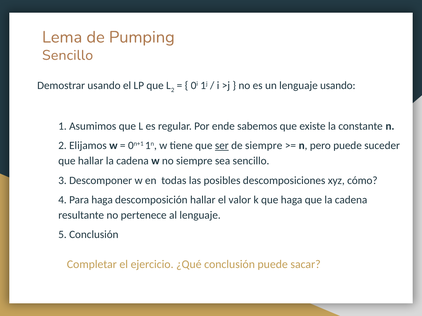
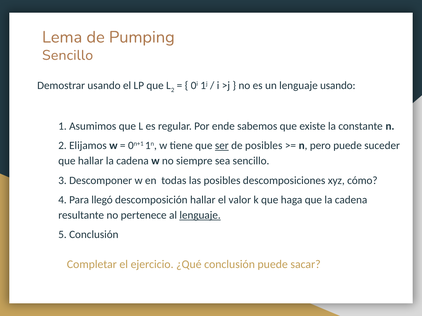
de siempre: siempre -> posibles (264, 146)
Para haga: haga -> llegó (102, 200)
lenguaje underline: none -> present (200, 216)
